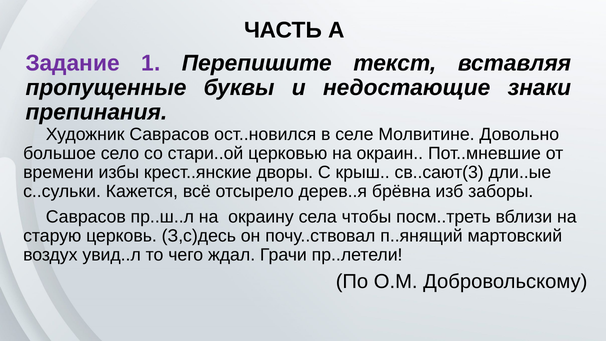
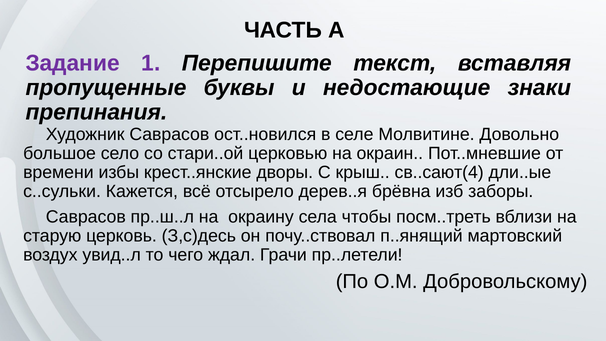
св..сают(3: св..сают(3 -> св..сают(4 (439, 172)
